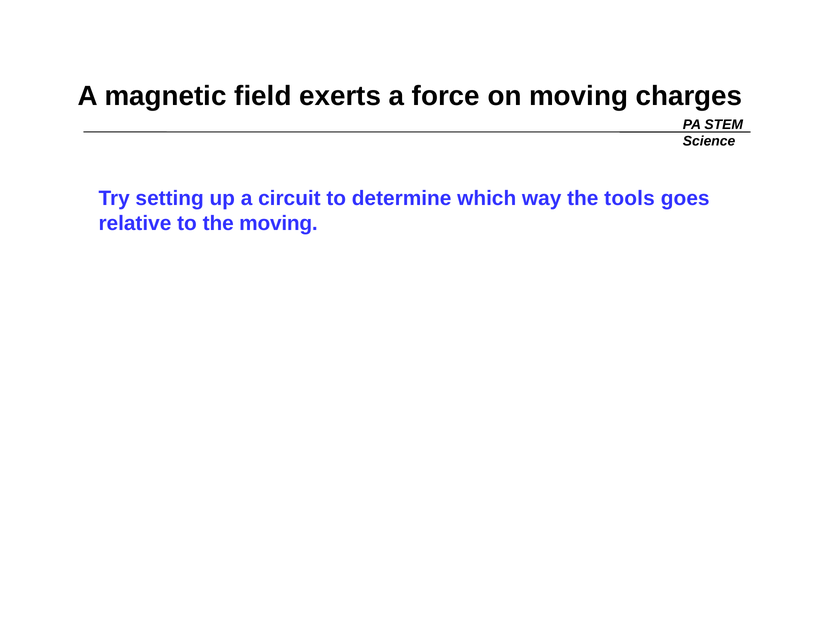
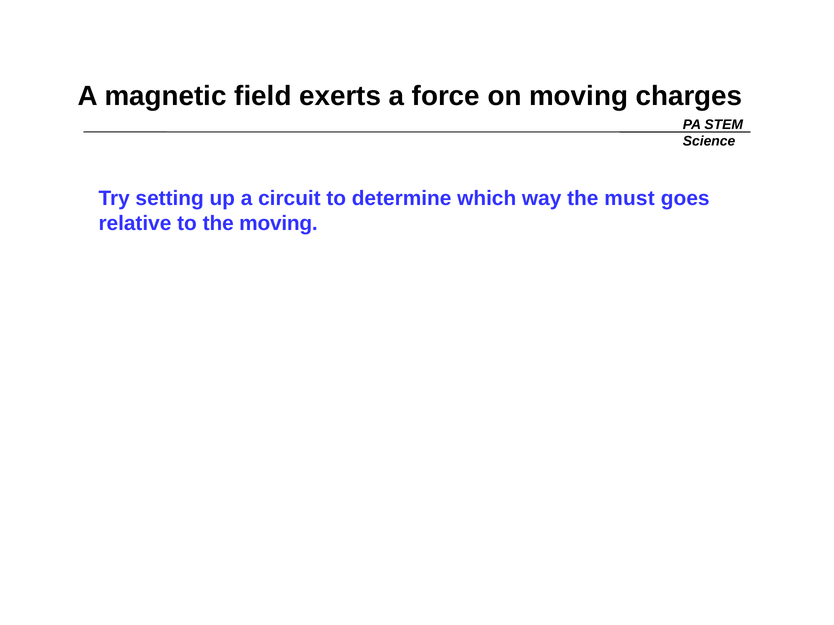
tools: tools -> must (630, 199)
